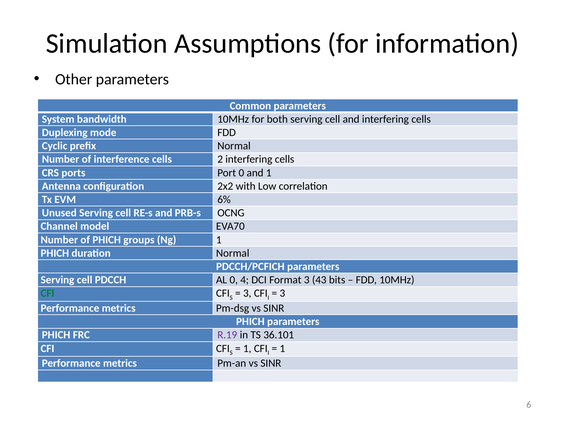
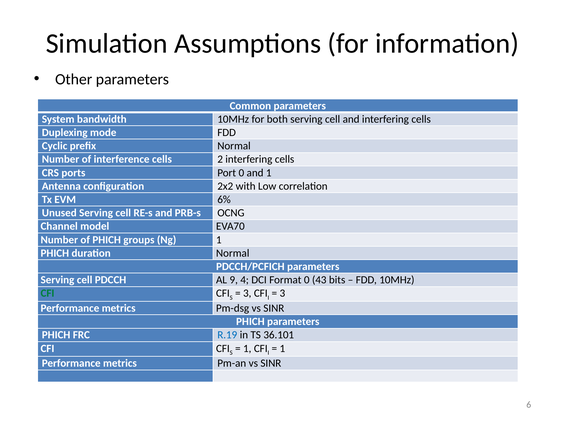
AL 0: 0 -> 9 (234, 280)
Format 3: 3 -> 0 (307, 280)
R.19 colour: purple -> blue (227, 335)
